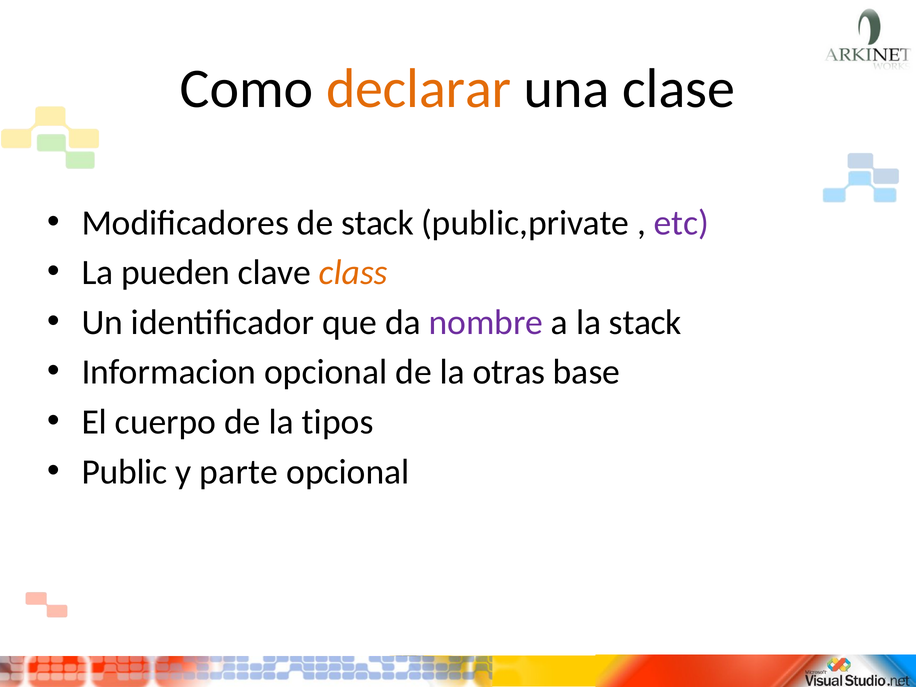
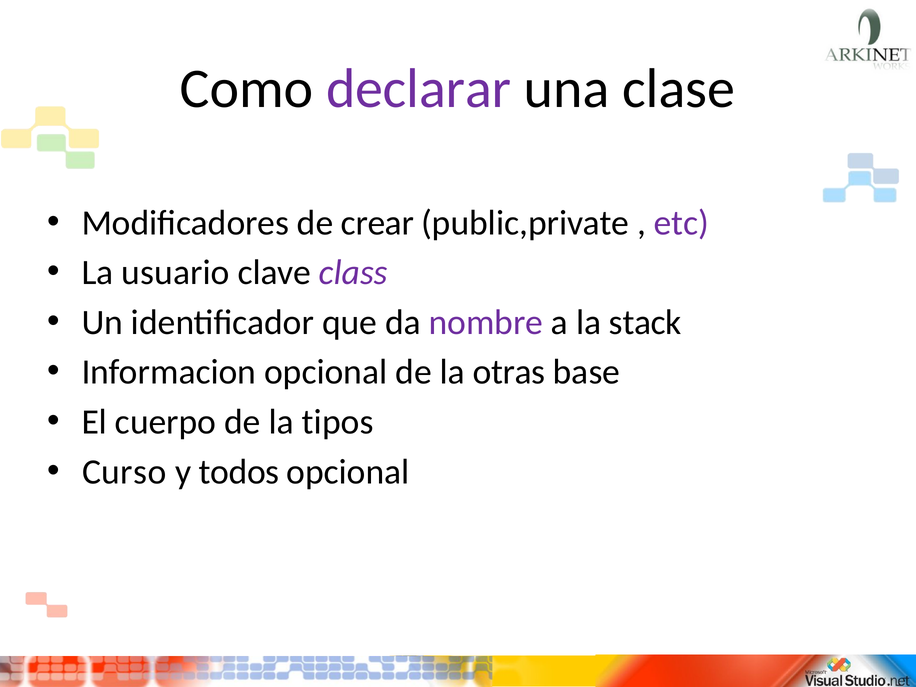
declarar colour: orange -> purple (419, 89)
de stack: stack -> crear (377, 223)
pueden: pueden -> usuario (176, 273)
class colour: orange -> purple (353, 273)
Public: Public -> Curso (124, 472)
parte: parte -> todos (239, 472)
